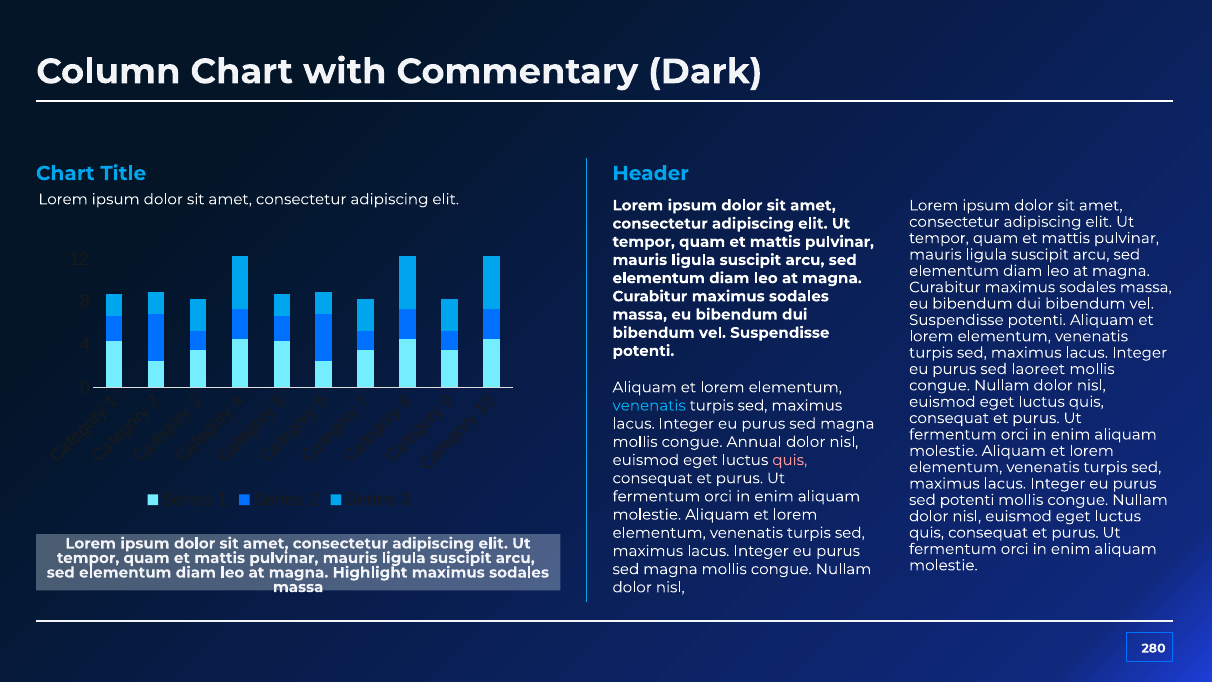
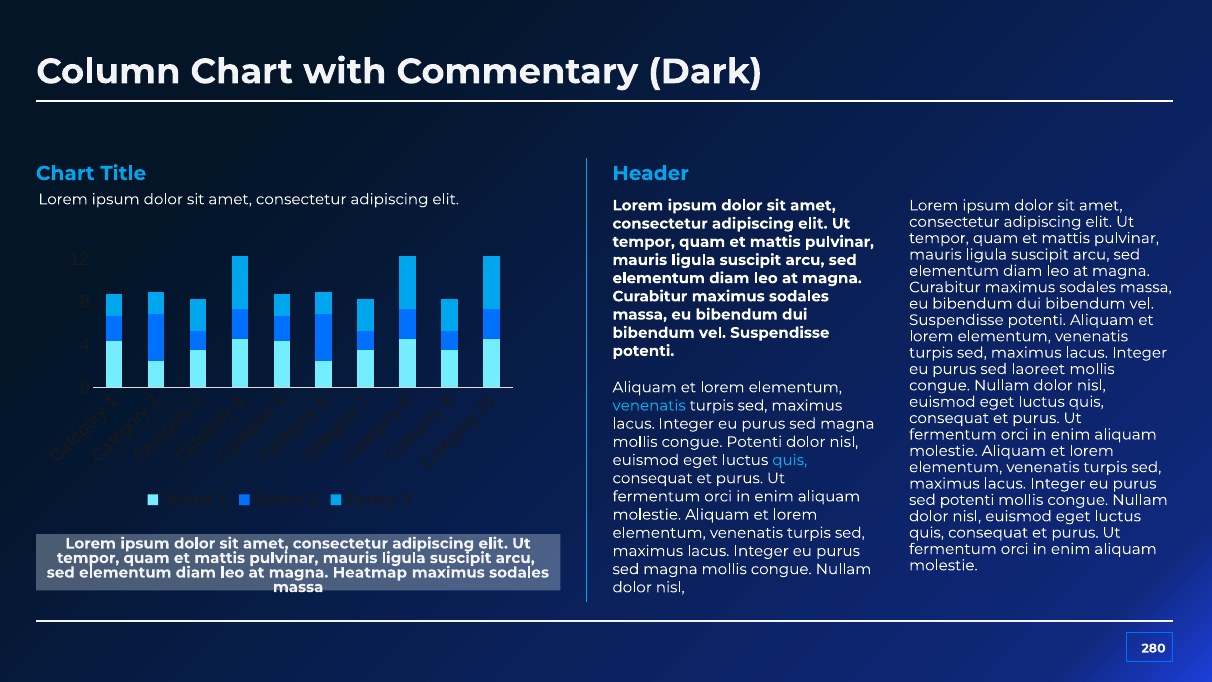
congue Annual: Annual -> Potenti (754, 442)
quis colour: pink -> light blue (790, 460)
Highlight: Highlight -> Heatmap (370, 572)
